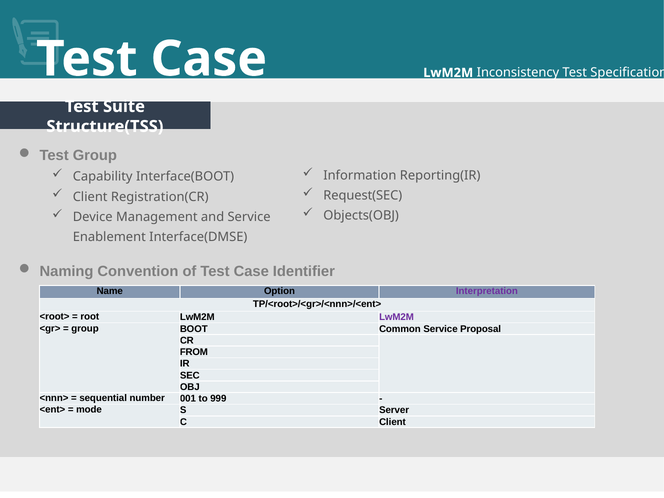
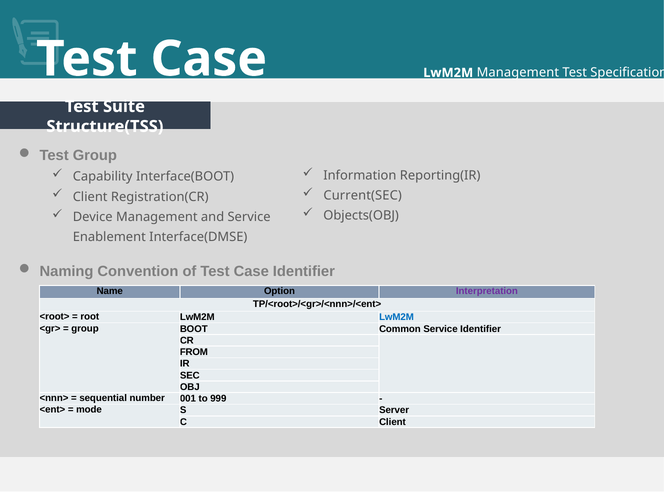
LwM2M Inconsistency: Inconsistency -> Management (518, 73)
Request(SEC: Request(SEC -> Current(SEC (363, 196)
LwM2M colour: purple -> blue (396, 317)
Service Proposal: Proposal -> Identifier (481, 329)
